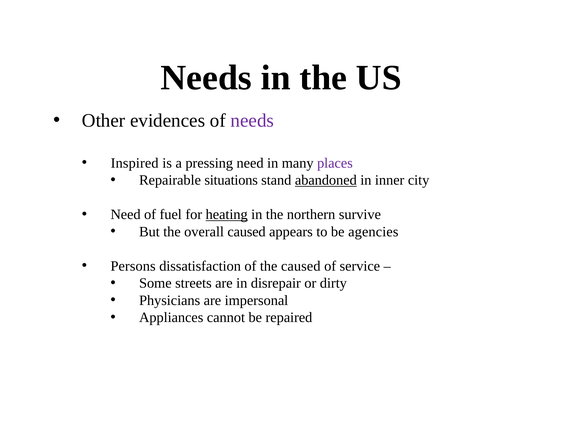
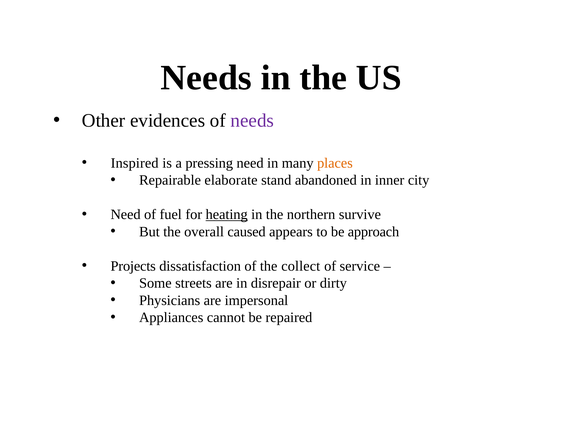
places colour: purple -> orange (335, 163)
situations: situations -> elaborate (231, 180)
abandoned underline: present -> none (326, 180)
agencies: agencies -> approach (373, 232)
Persons: Persons -> Projects (133, 266)
the caused: caused -> collect (301, 266)
